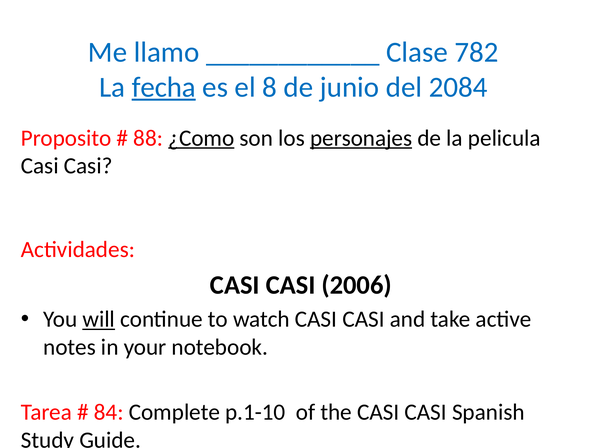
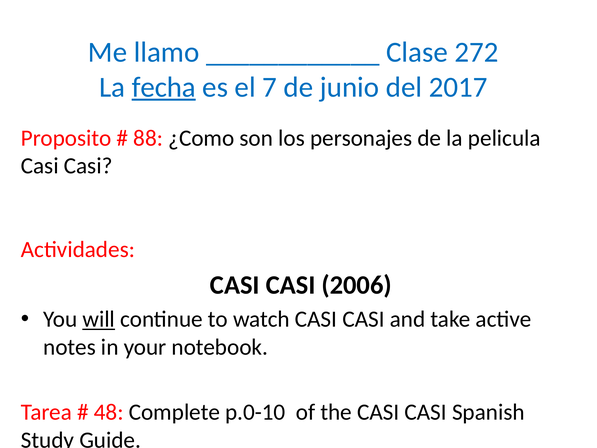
782: 782 -> 272 (477, 52)
8: 8 -> 7 (270, 87)
2084: 2084 -> 2017 (458, 87)
¿Como underline: present -> none (201, 138)
personajes underline: present -> none (361, 138)
84: 84 -> 48 (109, 412)
p.1-10: p.1-10 -> p.0-10 (255, 412)
